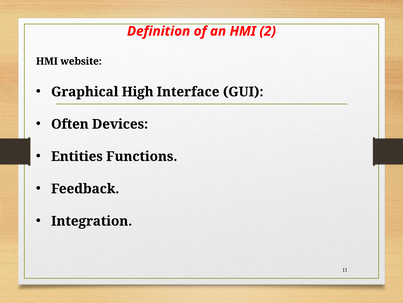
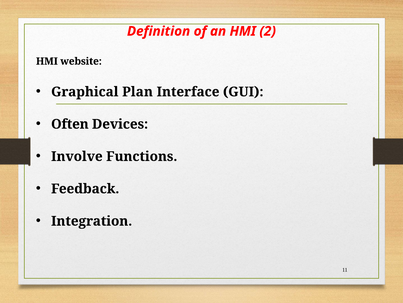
High: High -> Plan (138, 92)
Entities: Entities -> Involve (77, 156)
